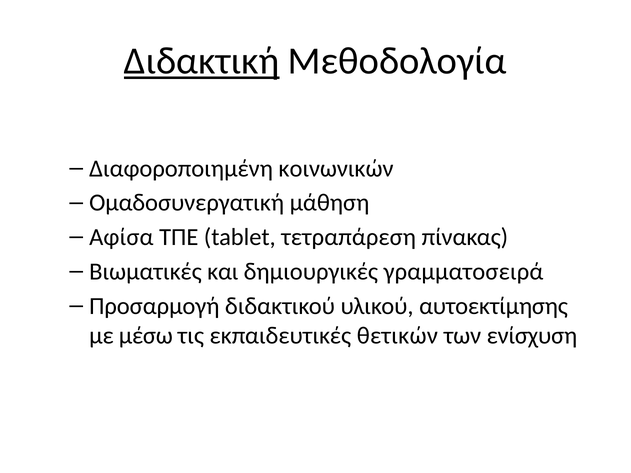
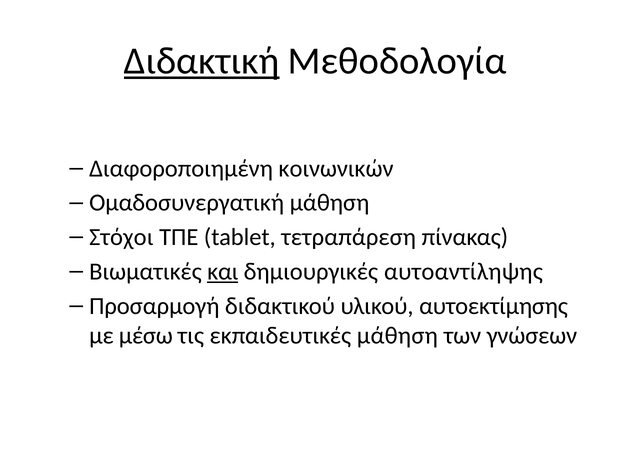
Αφίσα: Αφίσα -> Στόχοι (121, 237)
και underline: none -> present (223, 272)
γραμματοσειρά: γραμματοσειρά -> αυτοαντίληψης (463, 272)
εκπαιδευτικές θετικών: θετικών -> μάθηση (397, 336)
ενίσχυση: ενίσχυση -> γνώσεων (532, 336)
